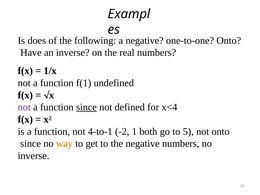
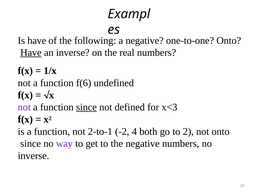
Is does: does -> have (37, 41)
Have underline: none -> present (31, 53)
f(1: f(1 -> f(6 (84, 83)
x<4: x<4 -> x<3 (169, 107)
4-to-1: 4-to-1 -> 2-to-1 (100, 132)
1: 1 -> 4 (134, 132)
to 5: 5 -> 2 (188, 132)
way colour: orange -> purple (64, 144)
